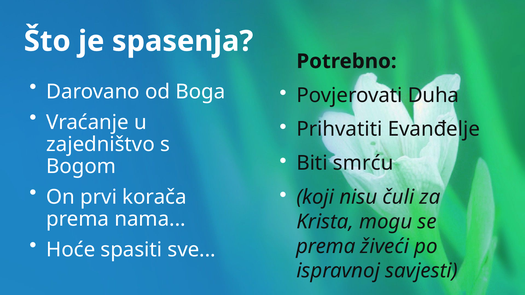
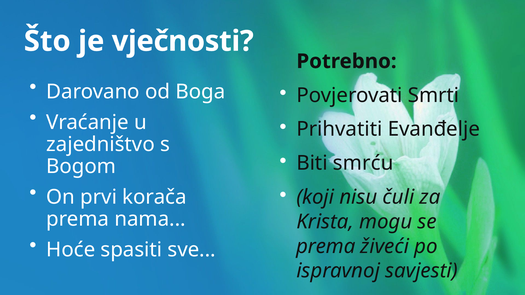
spasenja: spasenja -> vječnosti (183, 41)
Duha: Duha -> Smrti (433, 95)
